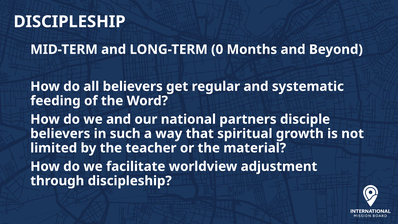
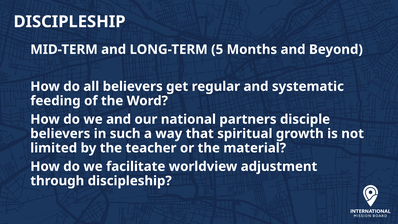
0: 0 -> 5 (217, 49)
